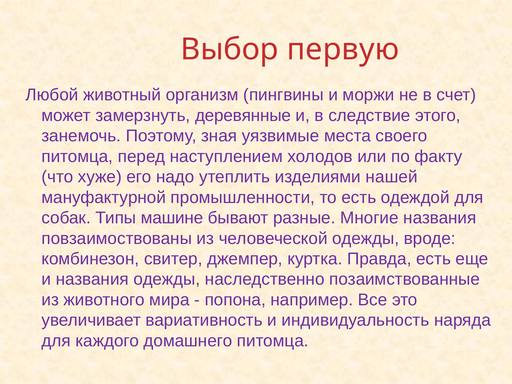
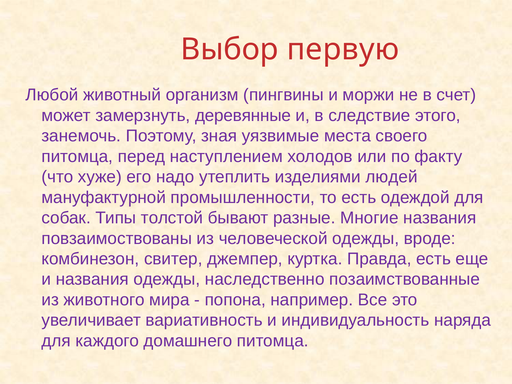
нашей: нашей -> людей (392, 177)
машине: машине -> толстой (172, 218)
